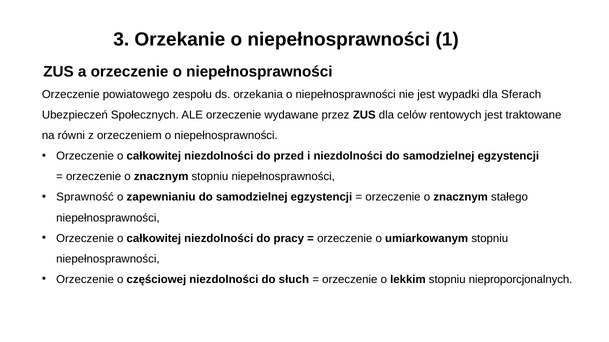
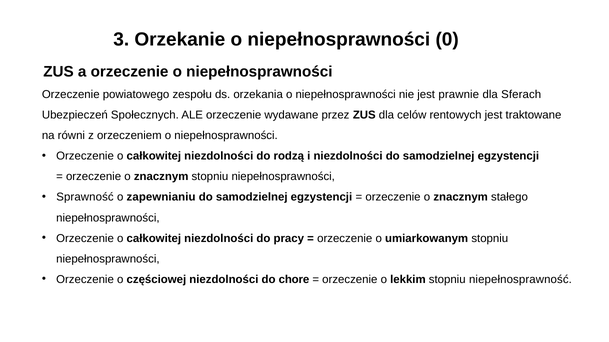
1: 1 -> 0 (447, 40)
wypadki: wypadki -> prawnie (459, 95)
przed: przed -> rodzą (289, 156)
słuch: słuch -> chore (294, 280)
nieproporcjonalnych: nieproporcjonalnych -> niepełnosprawność (520, 280)
